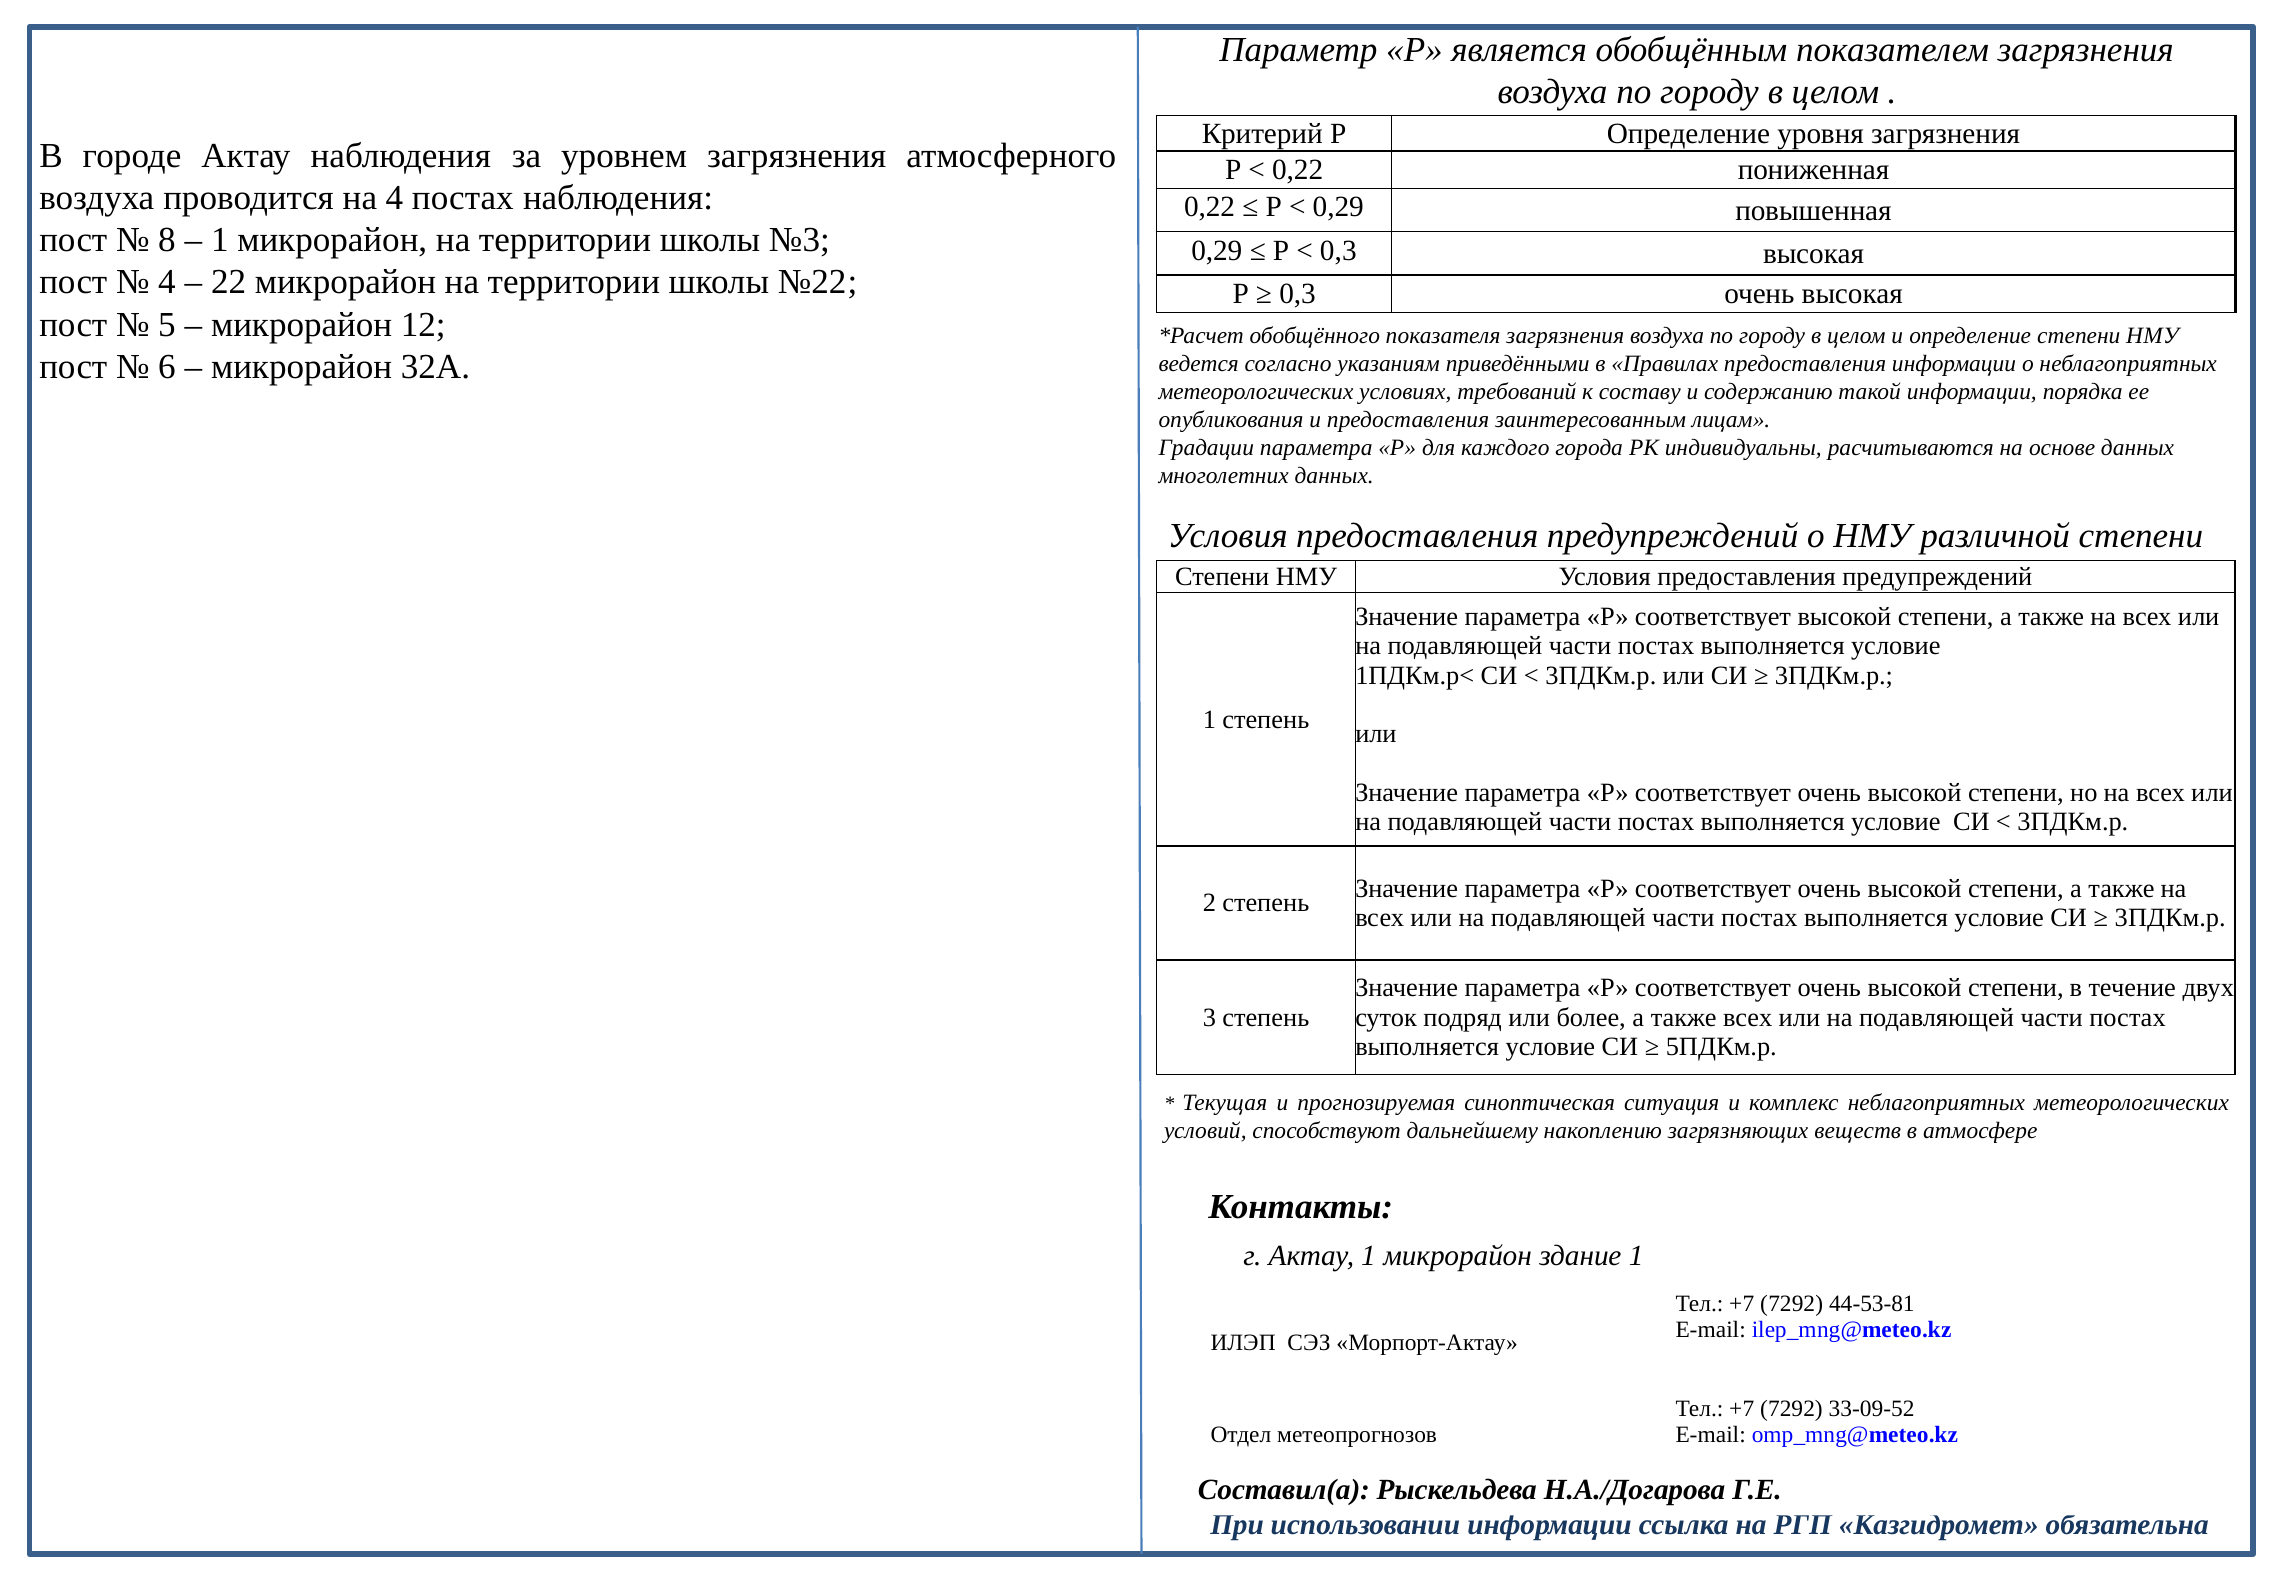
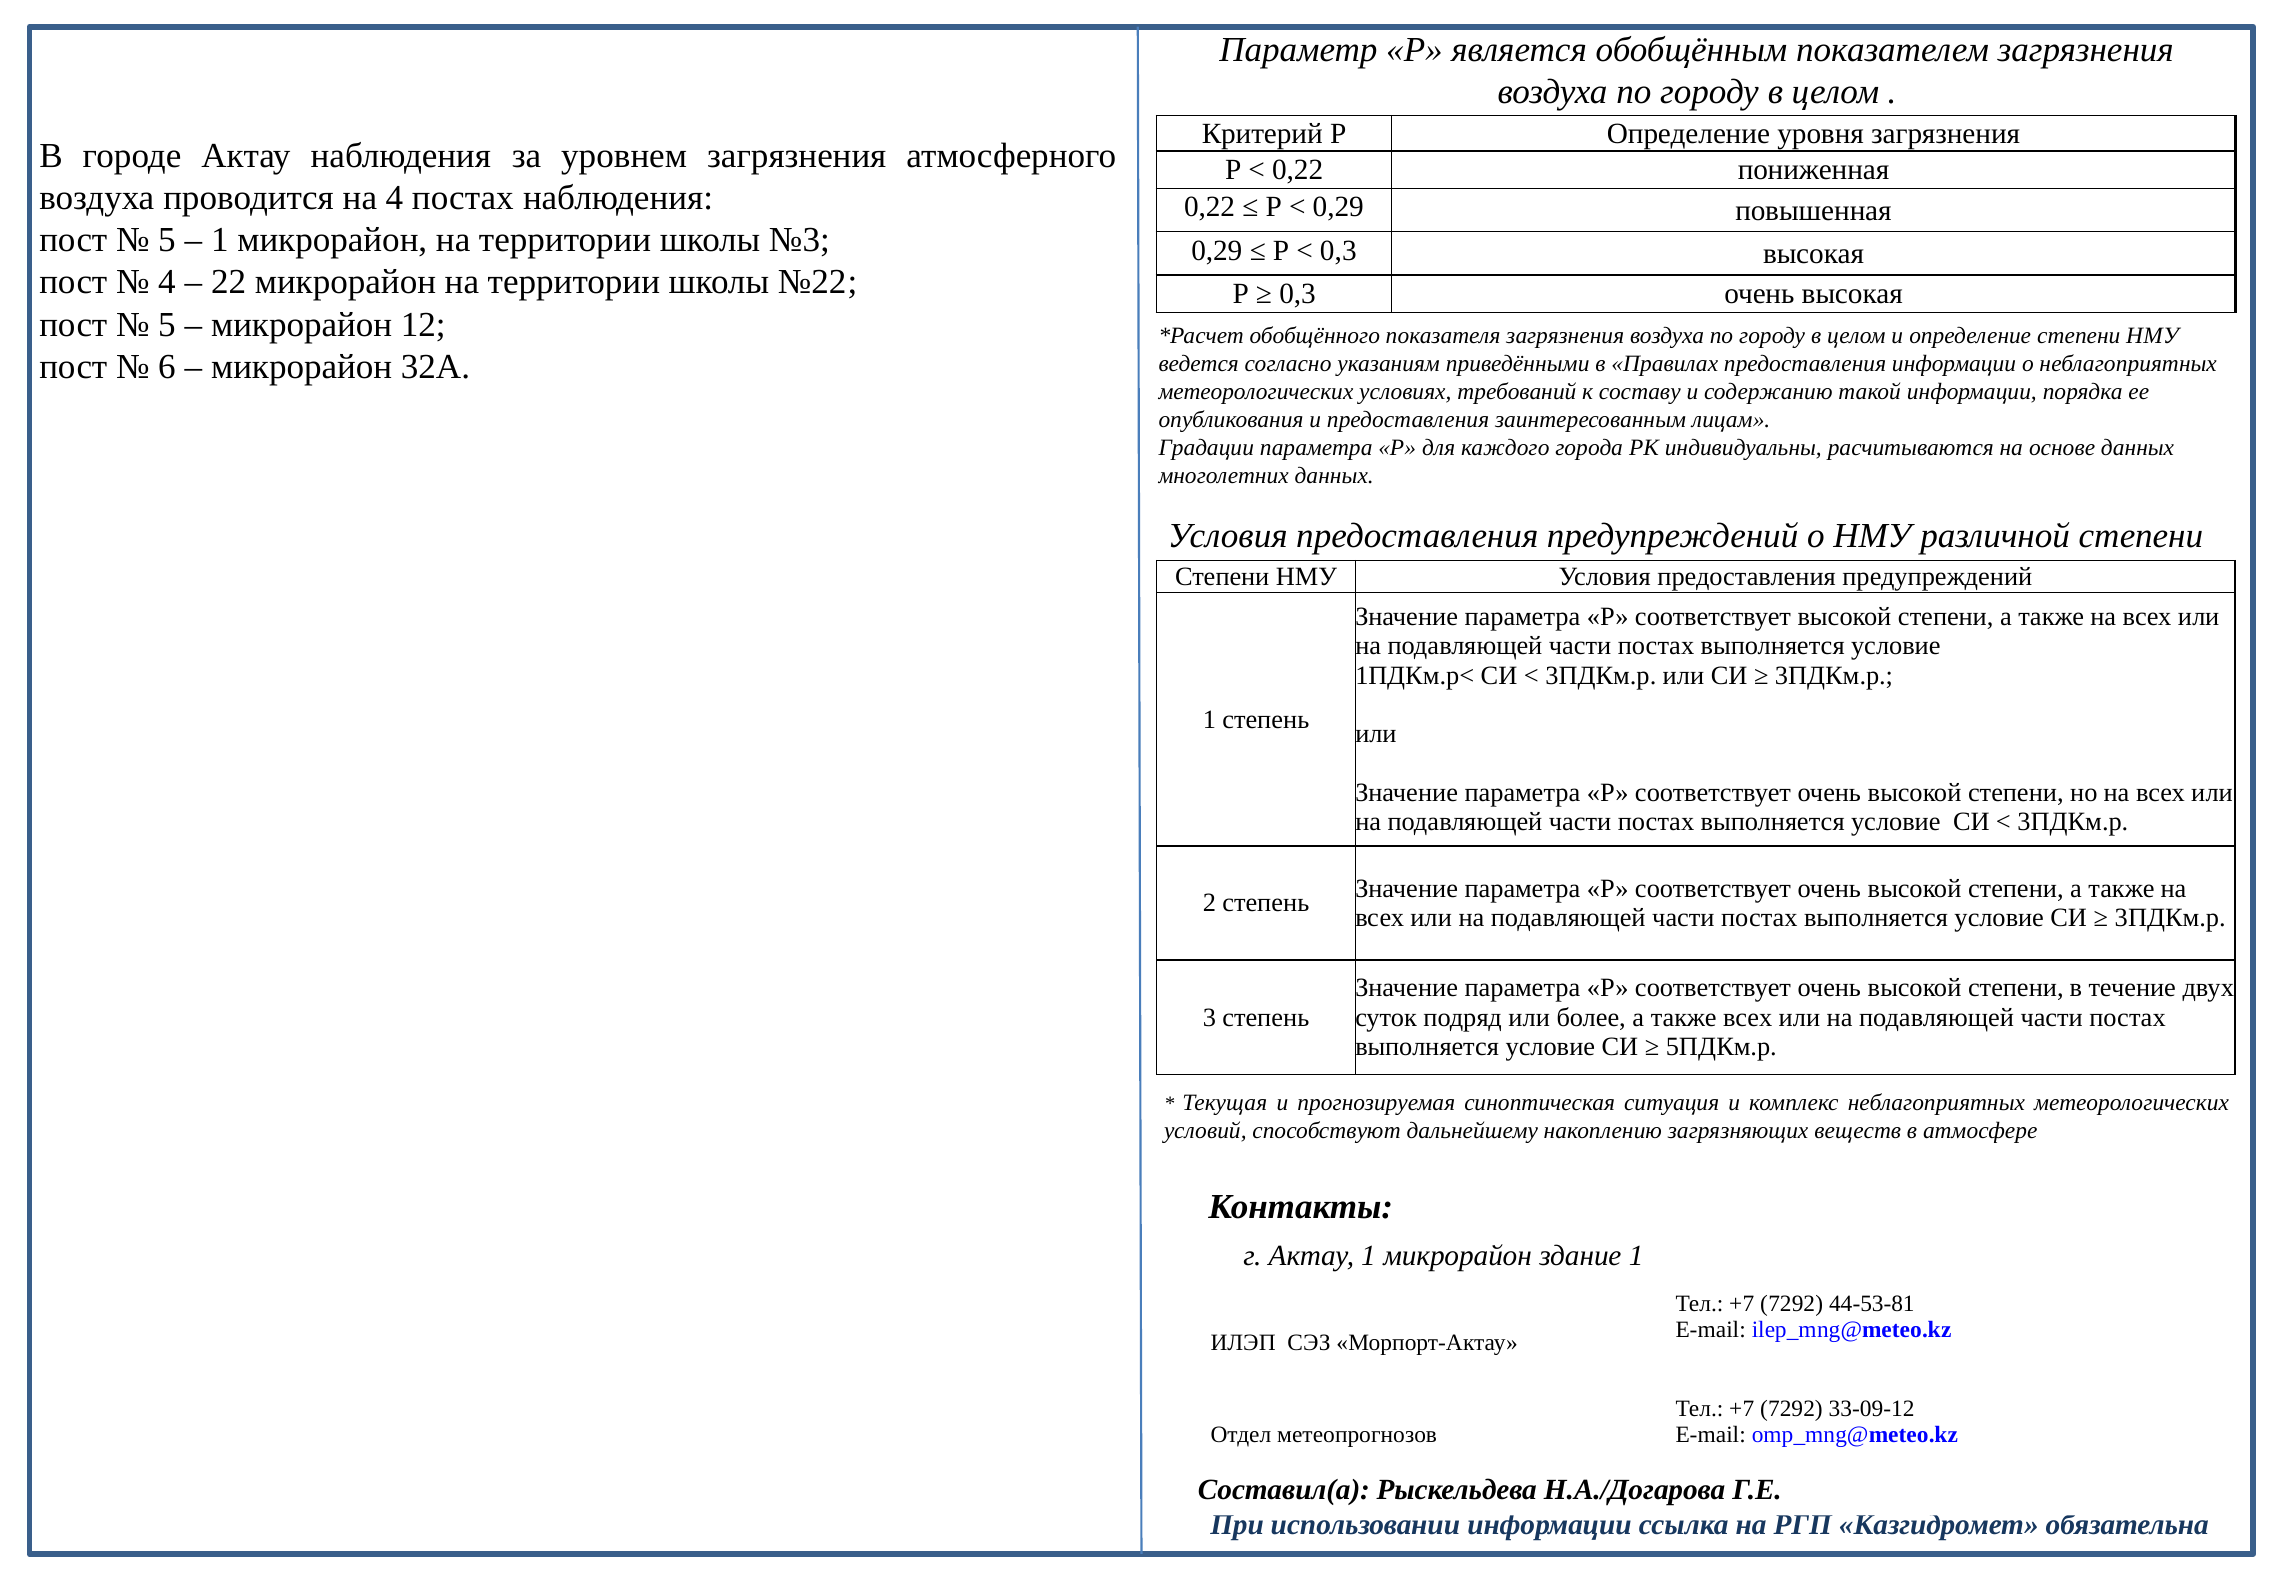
8: 8 -> 5 (167, 240)
33-09-52: 33-09-52 -> 33-09-12 (1872, 1409)
